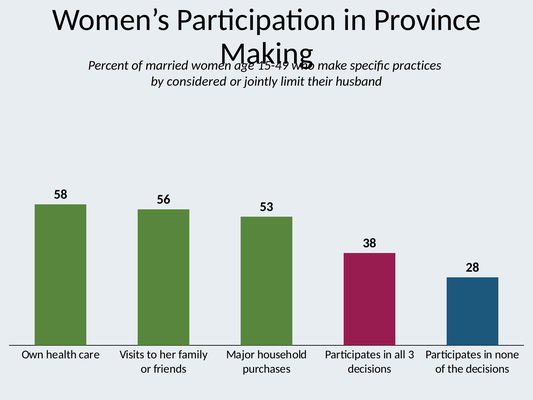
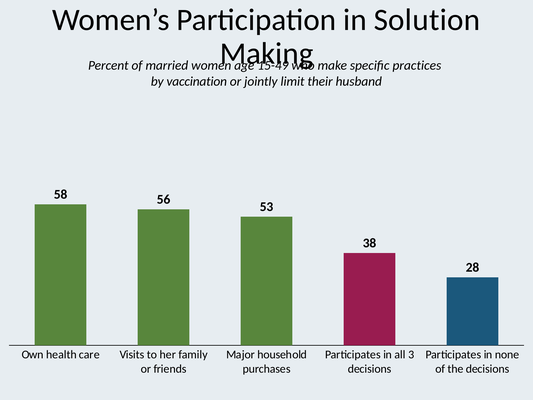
Province: Province -> Solution (427, 20)
considered: considered -> vaccination (197, 81)
